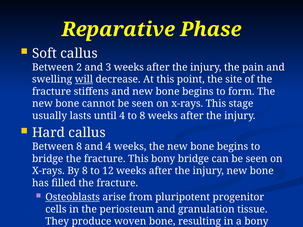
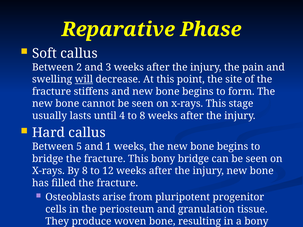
Between 8: 8 -> 5 (79, 147)
and 4: 4 -> 1 (108, 147)
Osteoblasts underline: present -> none (73, 197)
